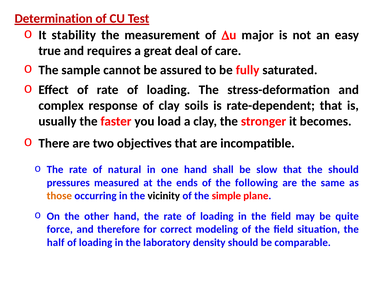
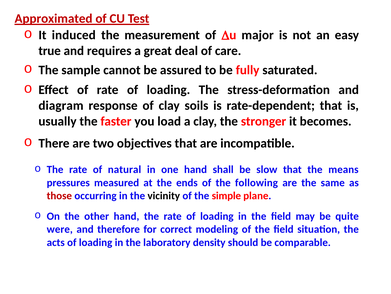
Determination: Determination -> Approximated (54, 19)
stability: stability -> induced (74, 35)
complex: complex -> diagram (61, 105)
the should: should -> means (343, 169)
those colour: orange -> red (59, 195)
force: force -> were (60, 229)
half: half -> acts (56, 242)
